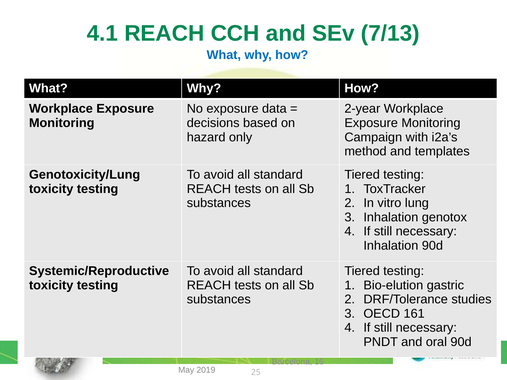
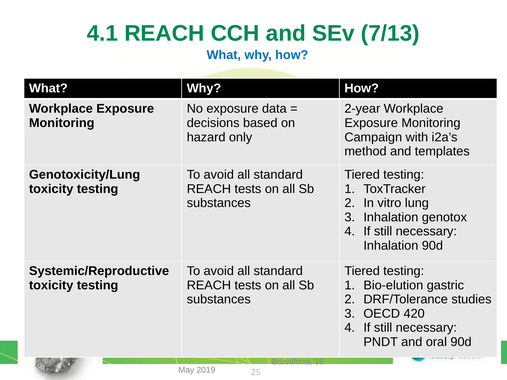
161: 161 -> 420 (414, 314)
